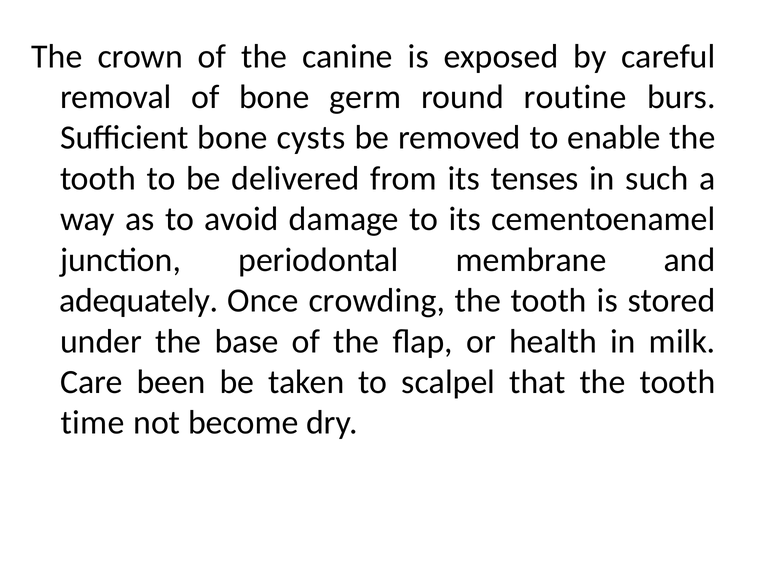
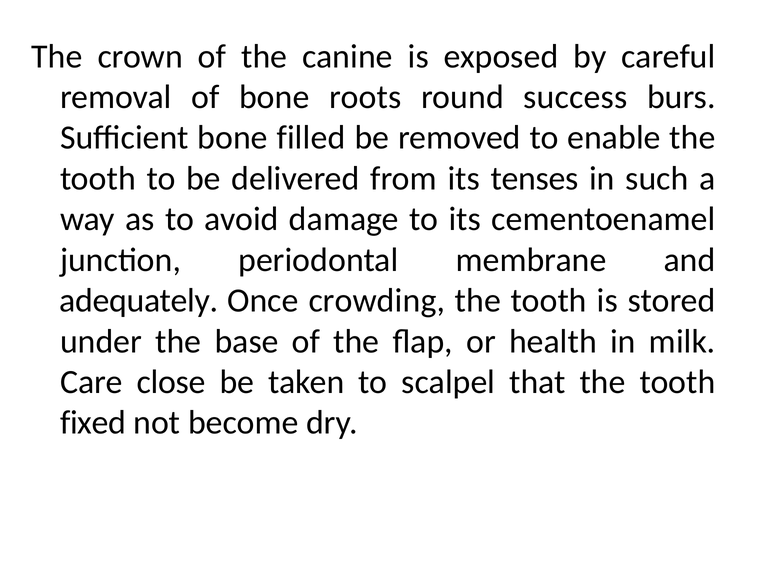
germ: germ -> roots (365, 97)
routine: routine -> success (575, 97)
cysts: cysts -> filled (311, 138)
been: been -> close (171, 382)
time: time -> fixed (93, 422)
